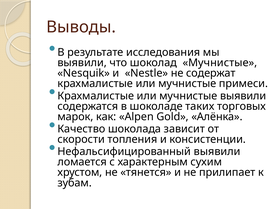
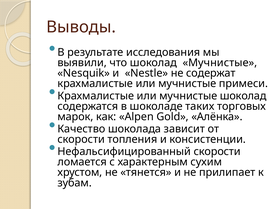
мучнистые выявили: выявили -> шоколад (243, 96)
Нефальсифицированный выявили: выявили -> скорости (217, 151)
